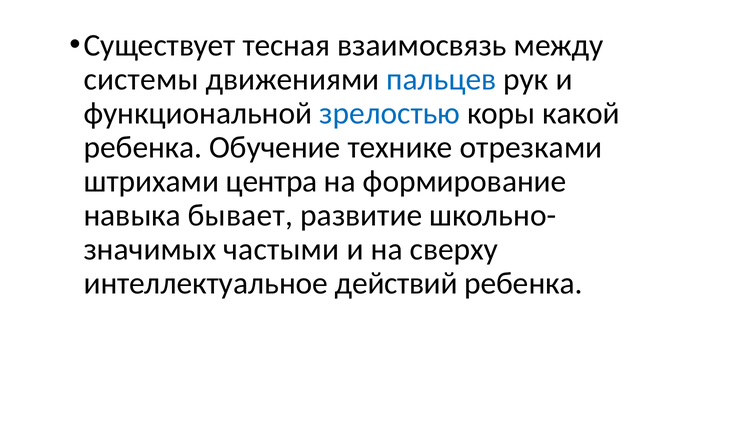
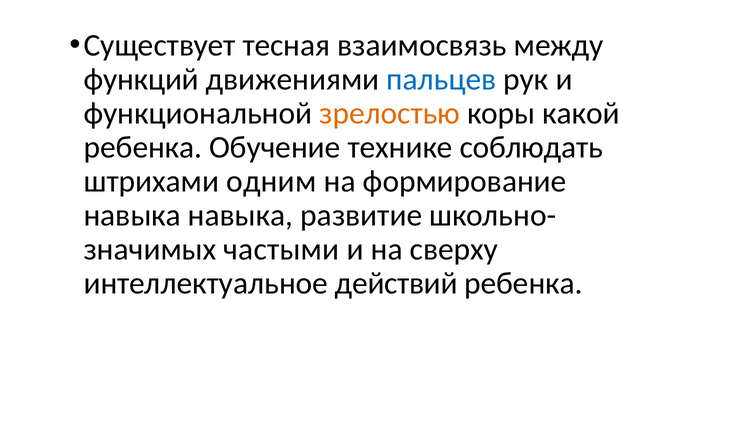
системы: системы -> функций (141, 79)
зрелостью colour: blue -> orange (390, 113)
отрезками: отрезками -> соблюдать (531, 147)
центра: центра -> одним (271, 181)
навыка бывает: бывает -> навыка (241, 215)
